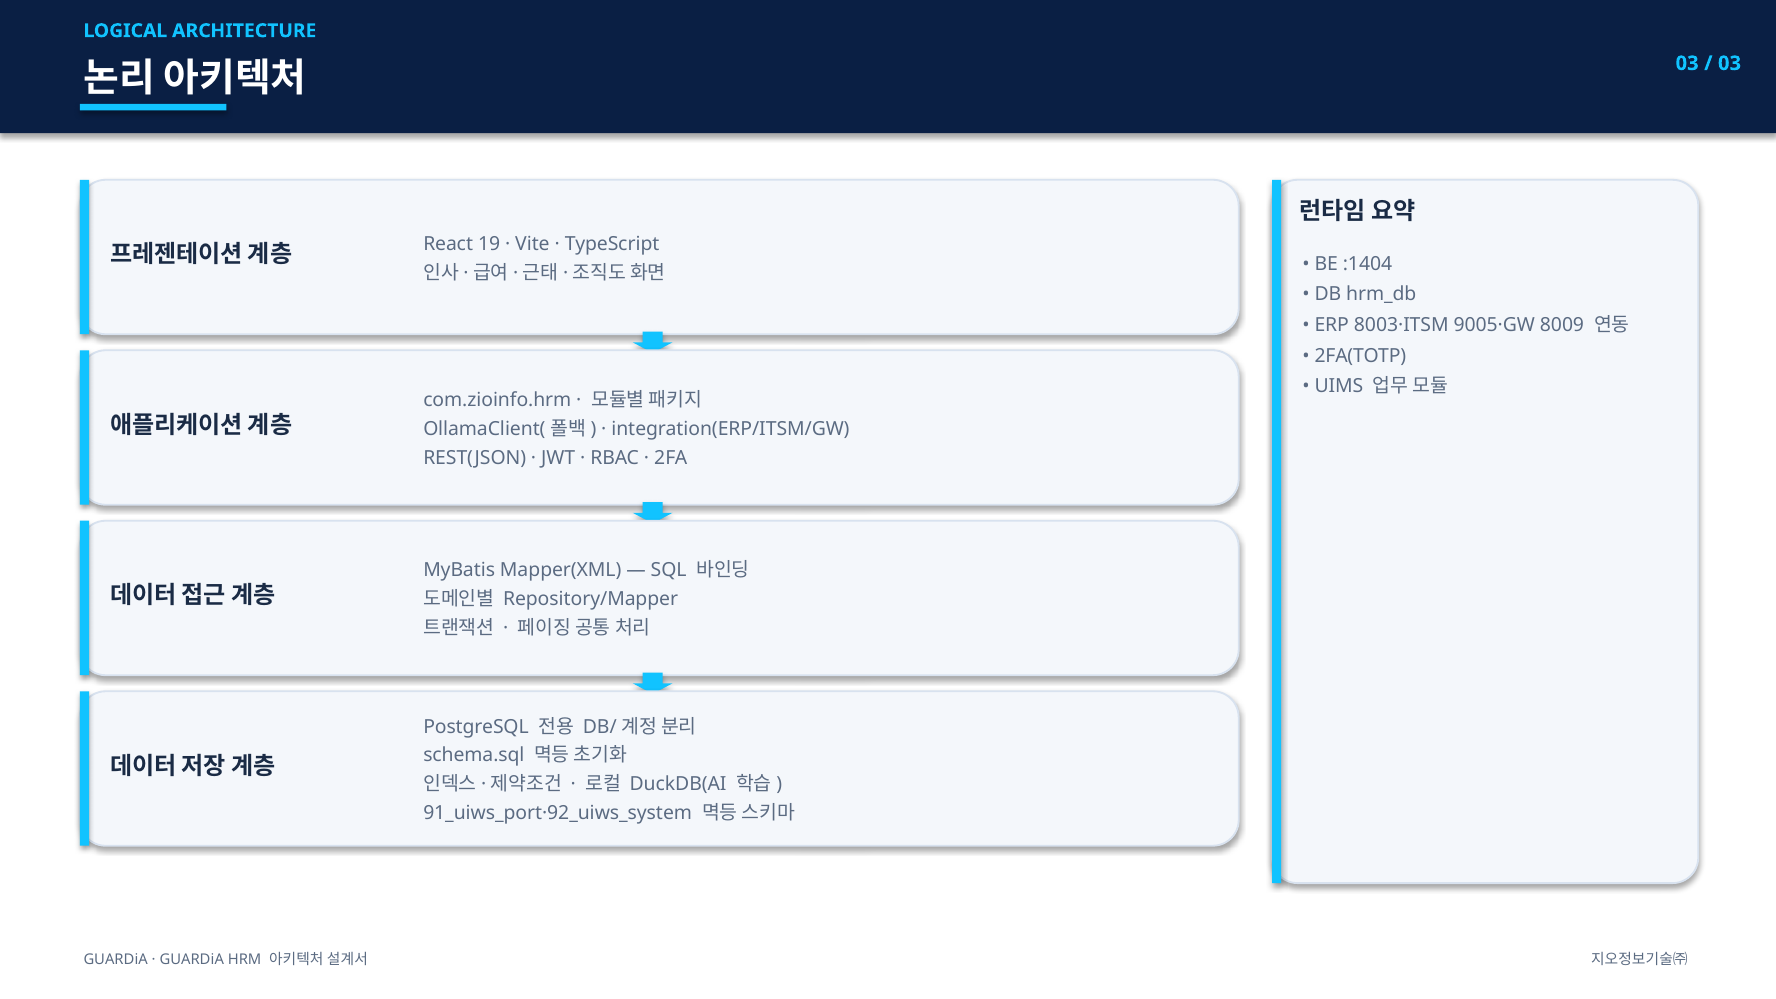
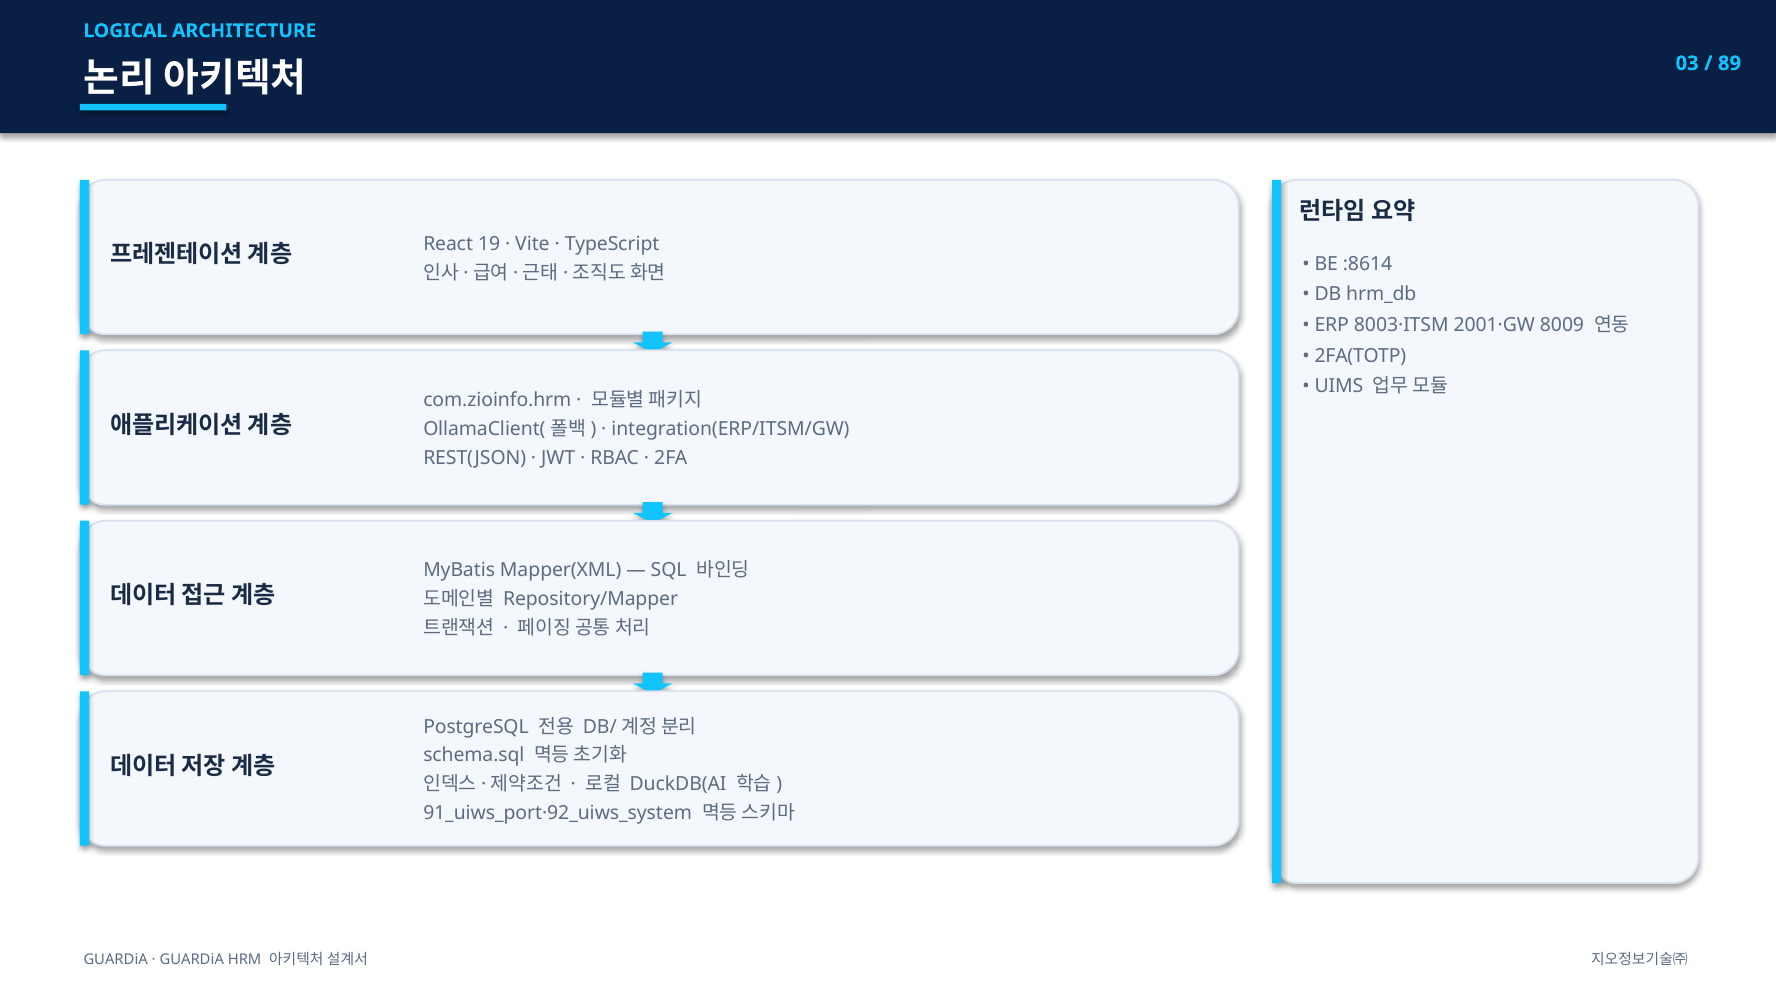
03: 03 -> 89 (1730, 63)
:1404: :1404 -> :8614 (1368, 264)
9005·GW: 9005·GW -> 2001·GW (1494, 325)
